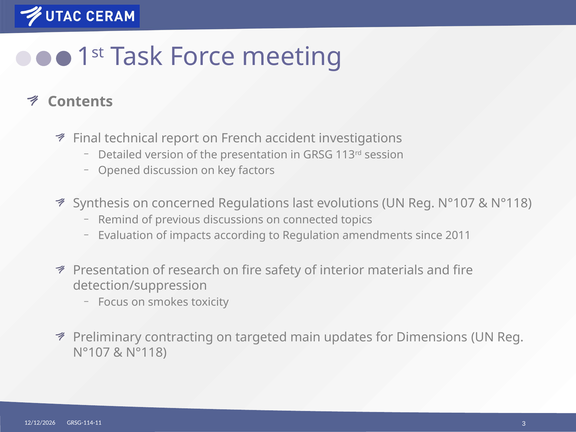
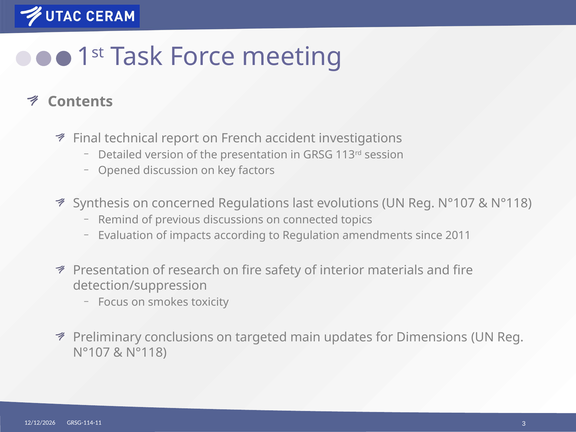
contracting: contracting -> conclusions (179, 337)
